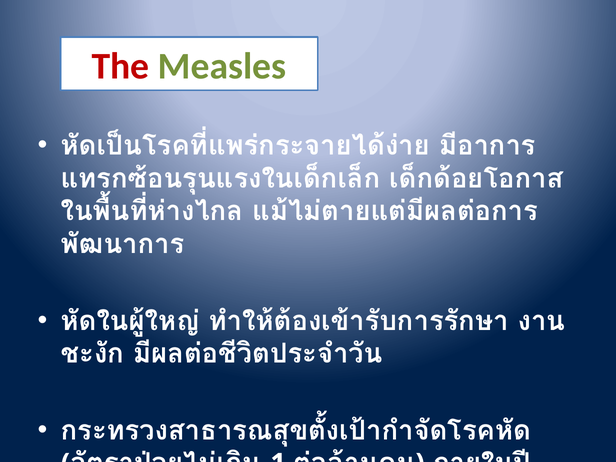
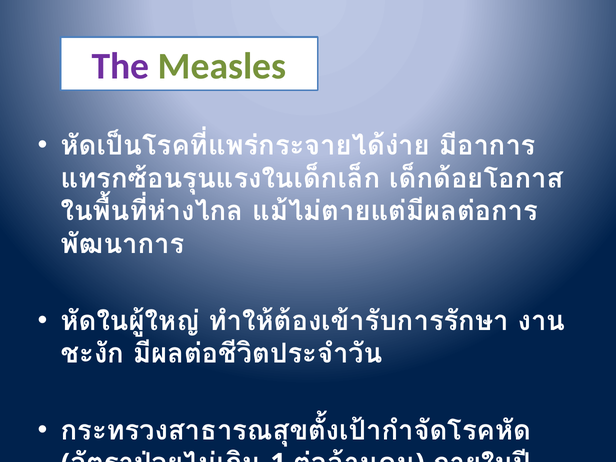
The colour: red -> purple (120, 66)
